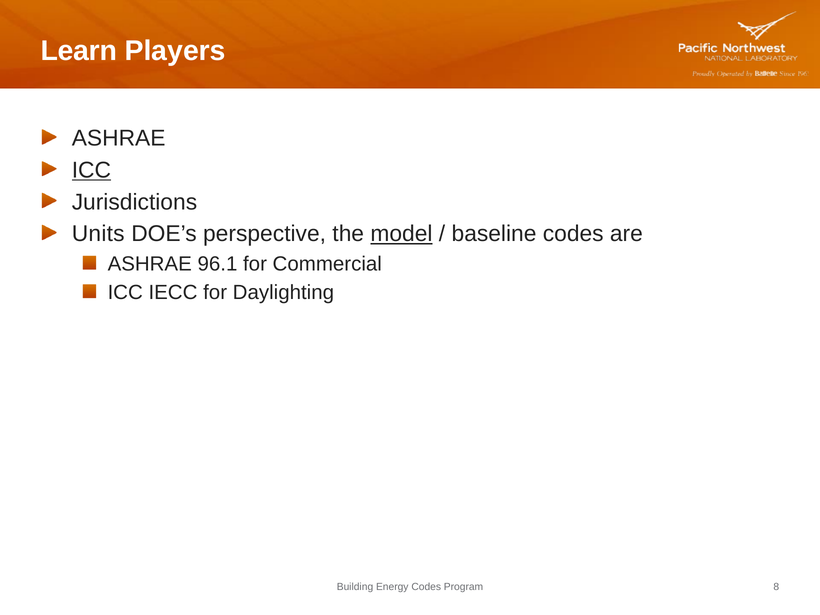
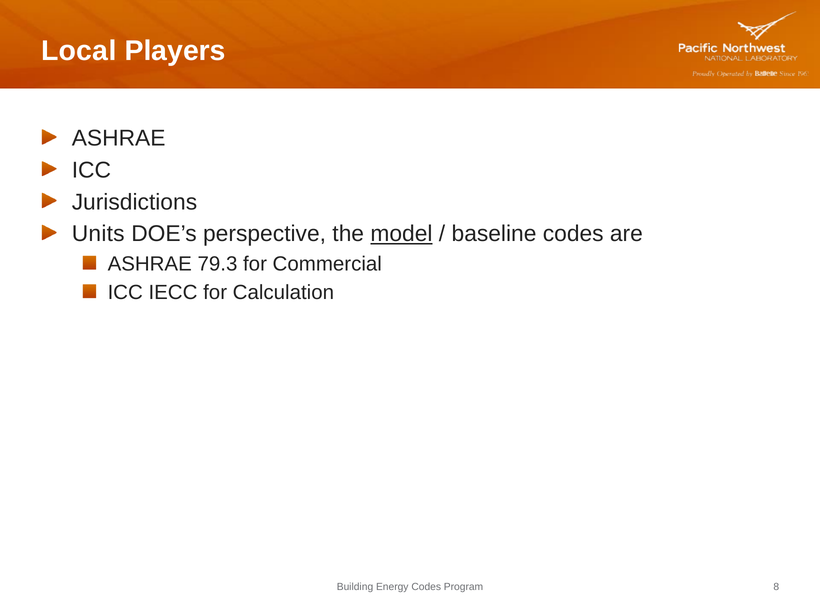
Learn: Learn -> Local (79, 51)
ICC underline: present -> none (91, 170)
96.1: 96.1 -> 79.3 (217, 264)
Daylighting: Daylighting -> Calculation (283, 293)
